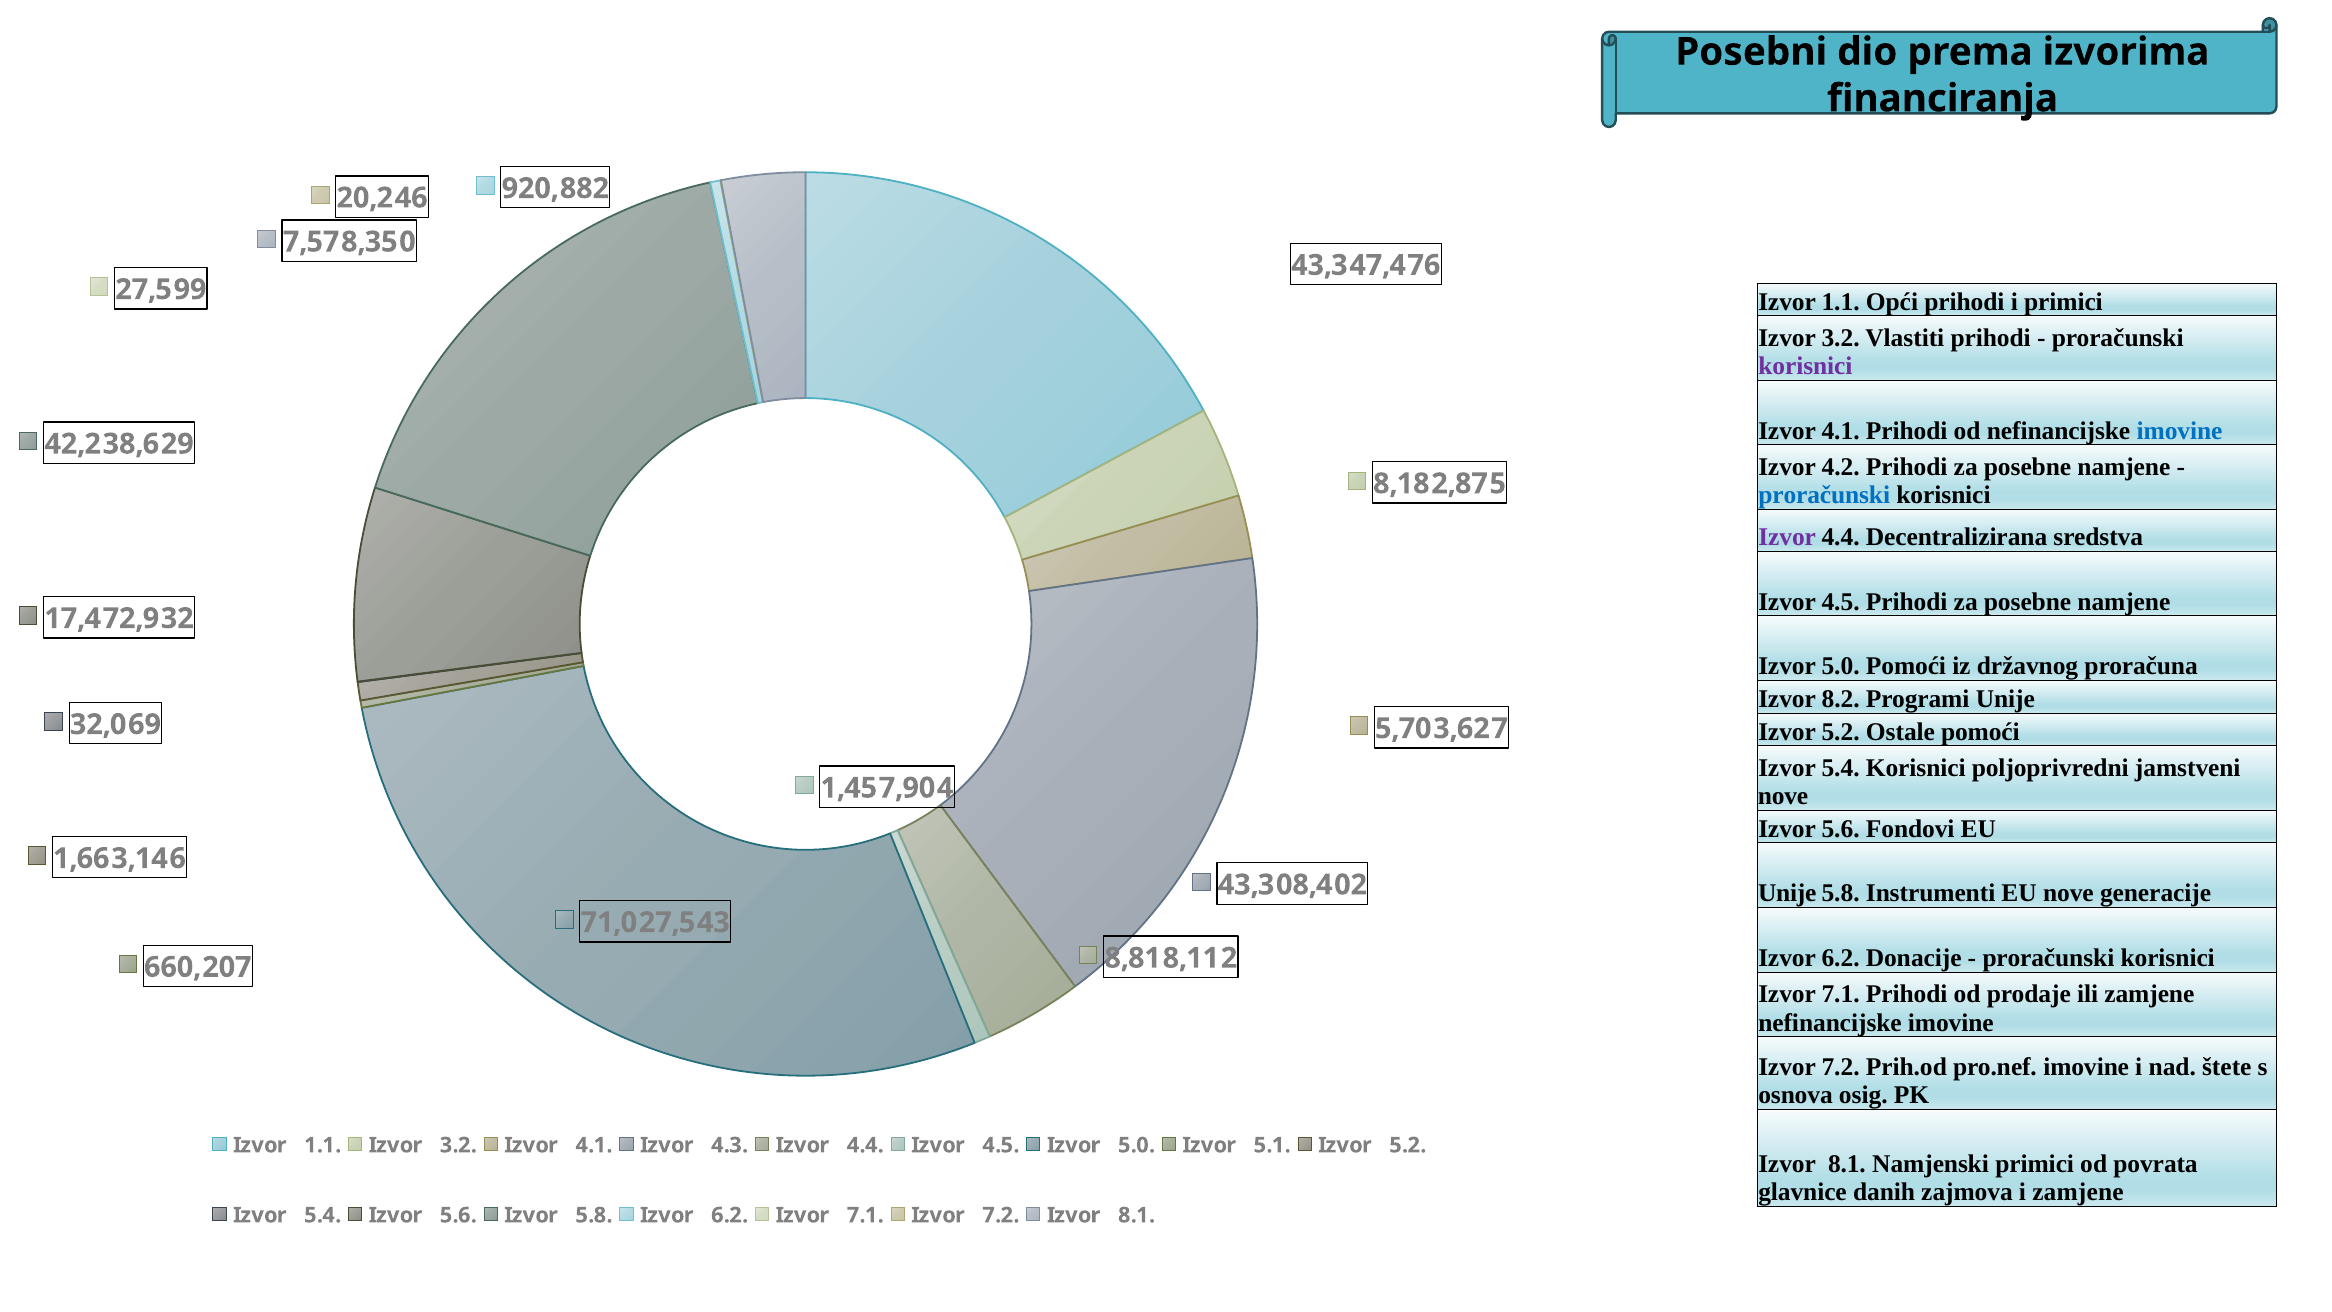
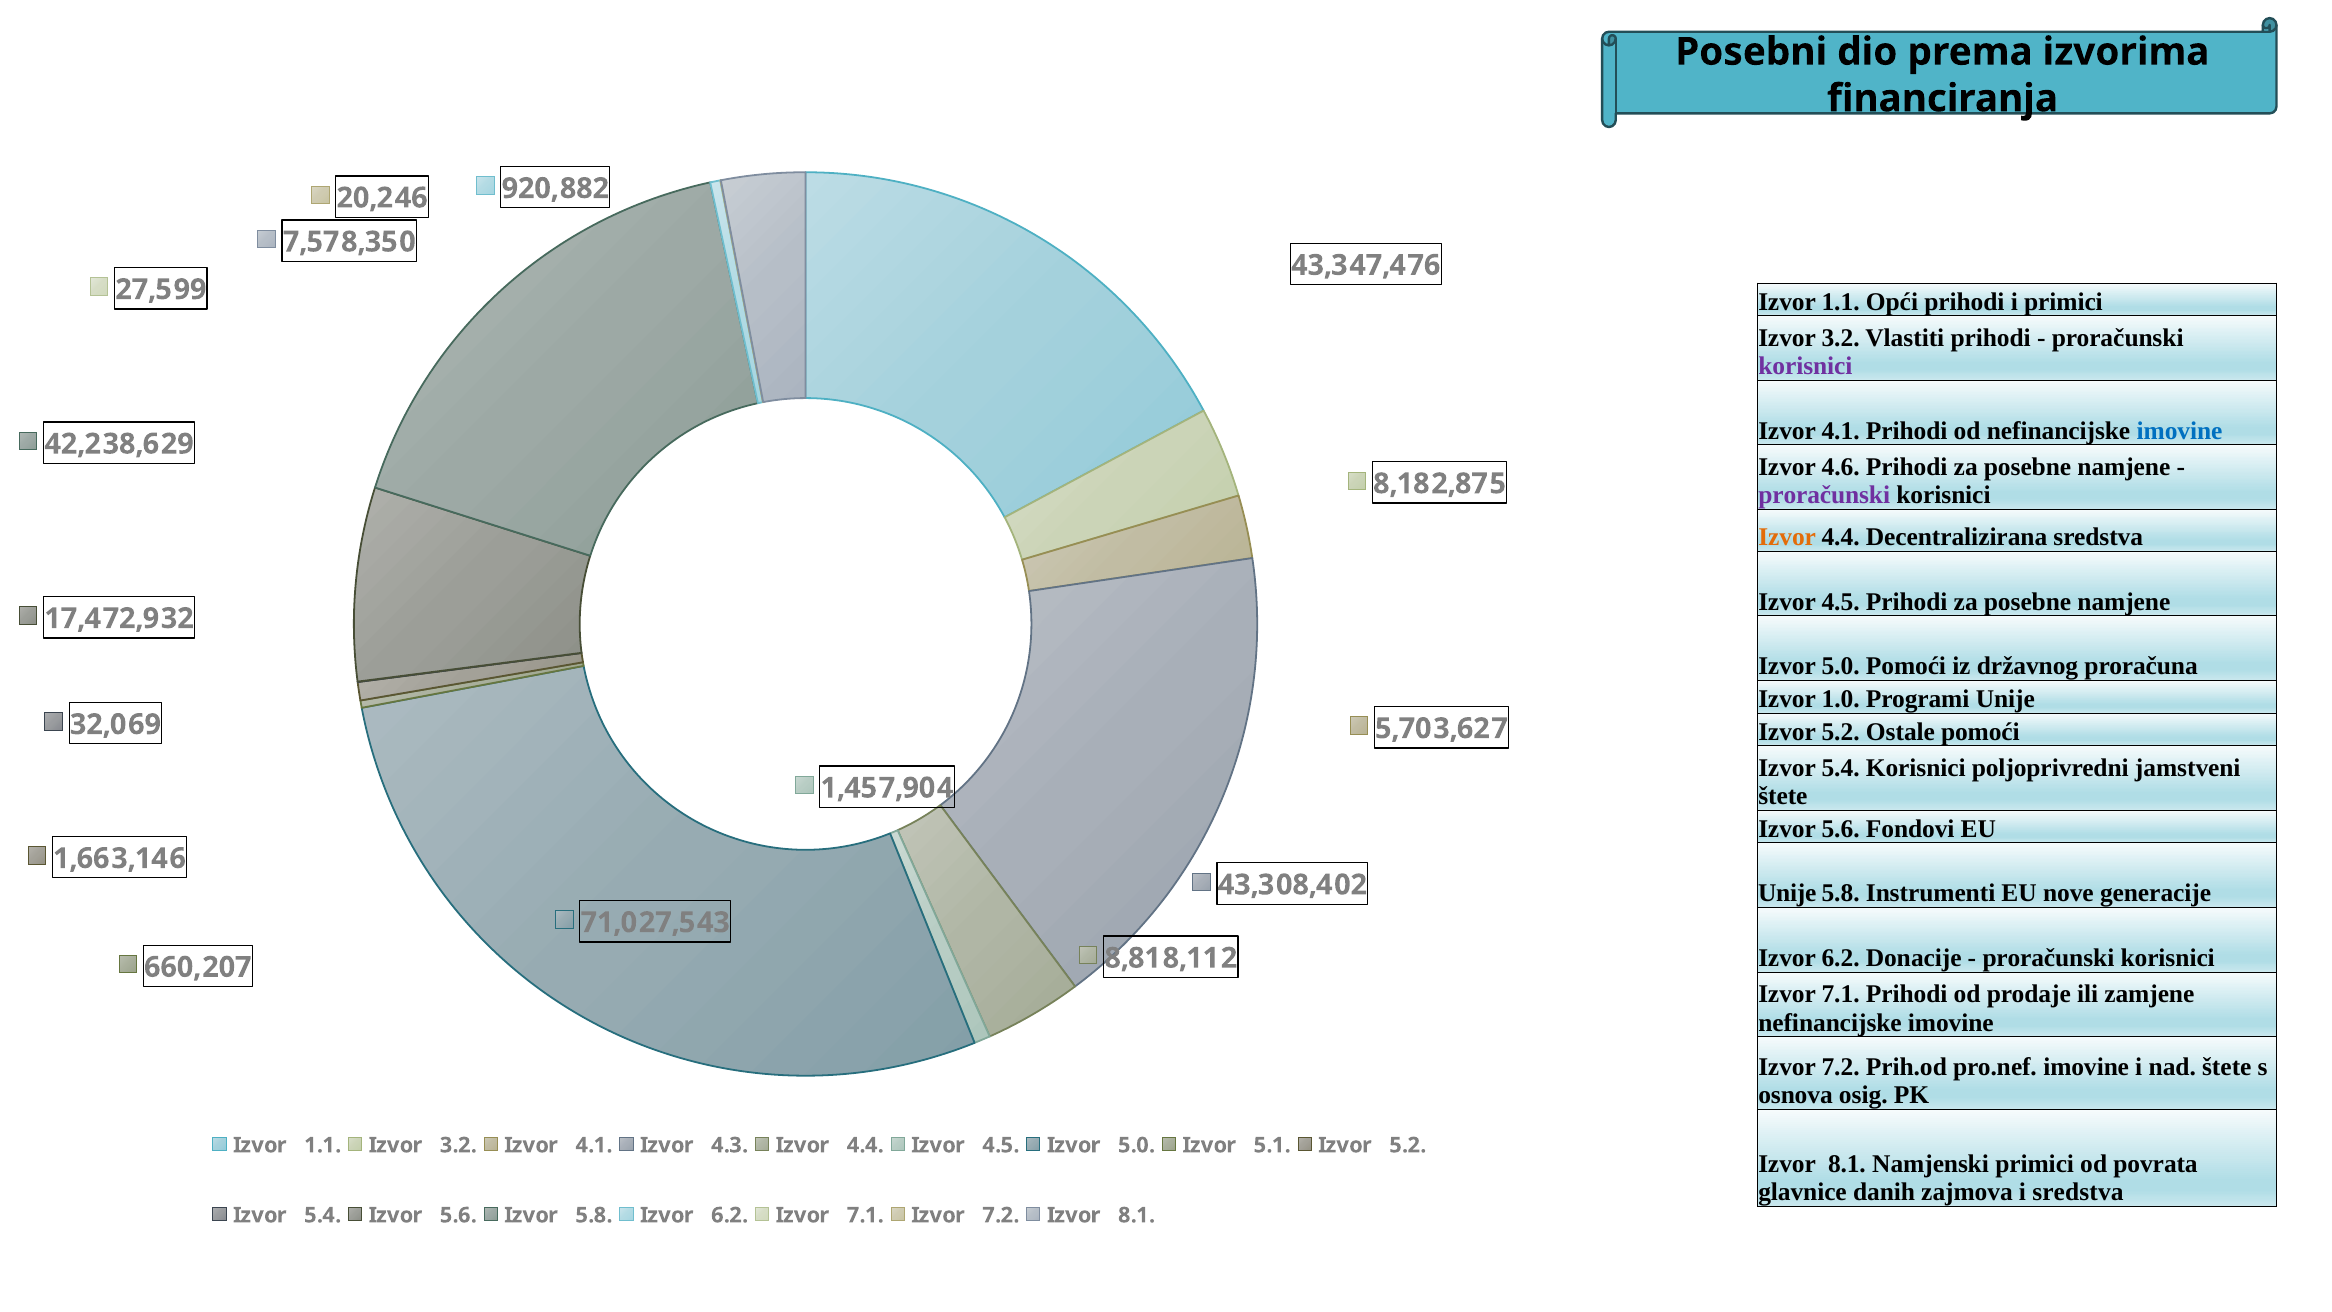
4.2: 4.2 -> 4.6 (1841, 467)
proračunski colour: blue -> purple (1824, 495)
Izvor colour: purple -> orange (1787, 537)
8.2: 8.2 -> 1.0 (1841, 699)
nove: nove -> štete (1783, 796)
i zamjene: zamjene -> sredstva (2078, 1192)
